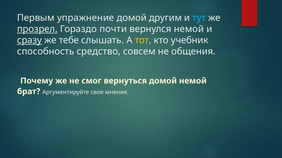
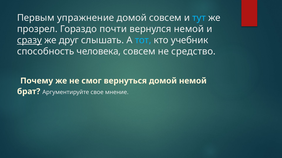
домой другим: другим -> совсем (165, 18)
прозрел underline: present -> none (37, 29)
тебе: тебе -> друг (69, 40)
тот colour: yellow -> light blue (143, 40)
средство: средство -> человека (99, 52)
общения: общения -> средство (194, 52)
